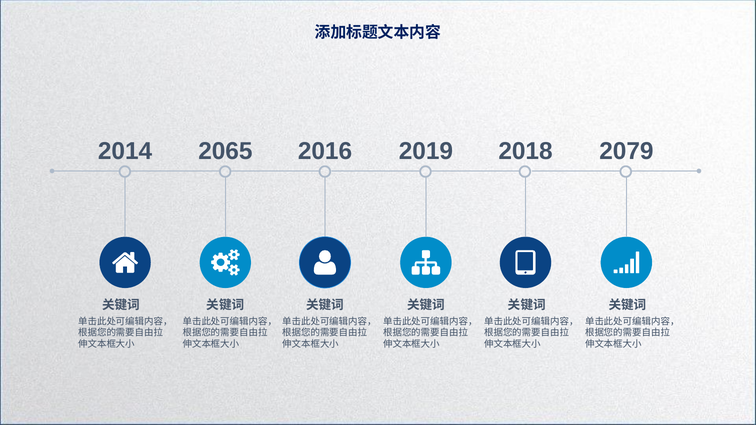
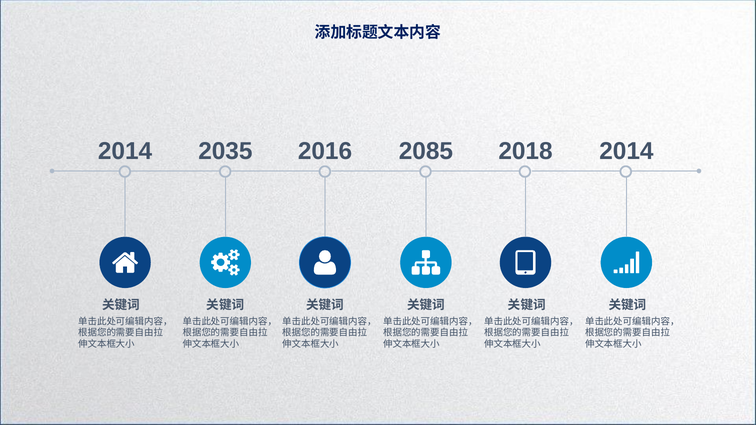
2065: 2065 -> 2035 (225, 151)
2019: 2019 -> 2085 (426, 151)
2018 2079: 2079 -> 2014 (626, 151)
